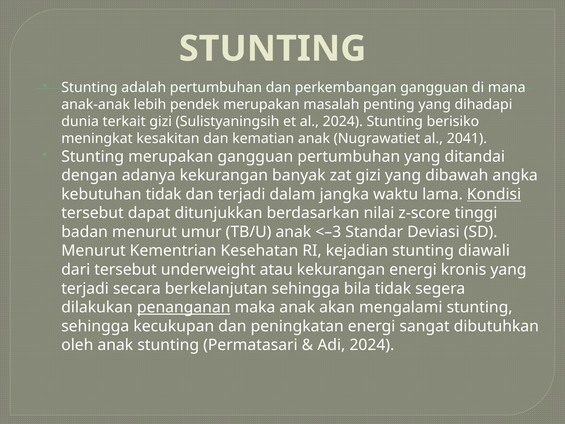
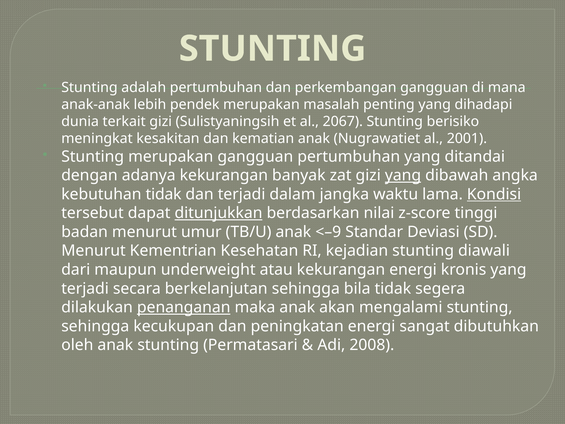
al 2024: 2024 -> 2067 (343, 121)
2041: 2041 -> 2001 (467, 138)
yang underline: none -> present (403, 175)
ditunjukkan underline: none -> present (218, 213)
<–3: <–3 -> <–9 (328, 232)
dari tersebut: tersebut -> maupun (126, 269)
Adi 2024: 2024 -> 2008 (372, 345)
